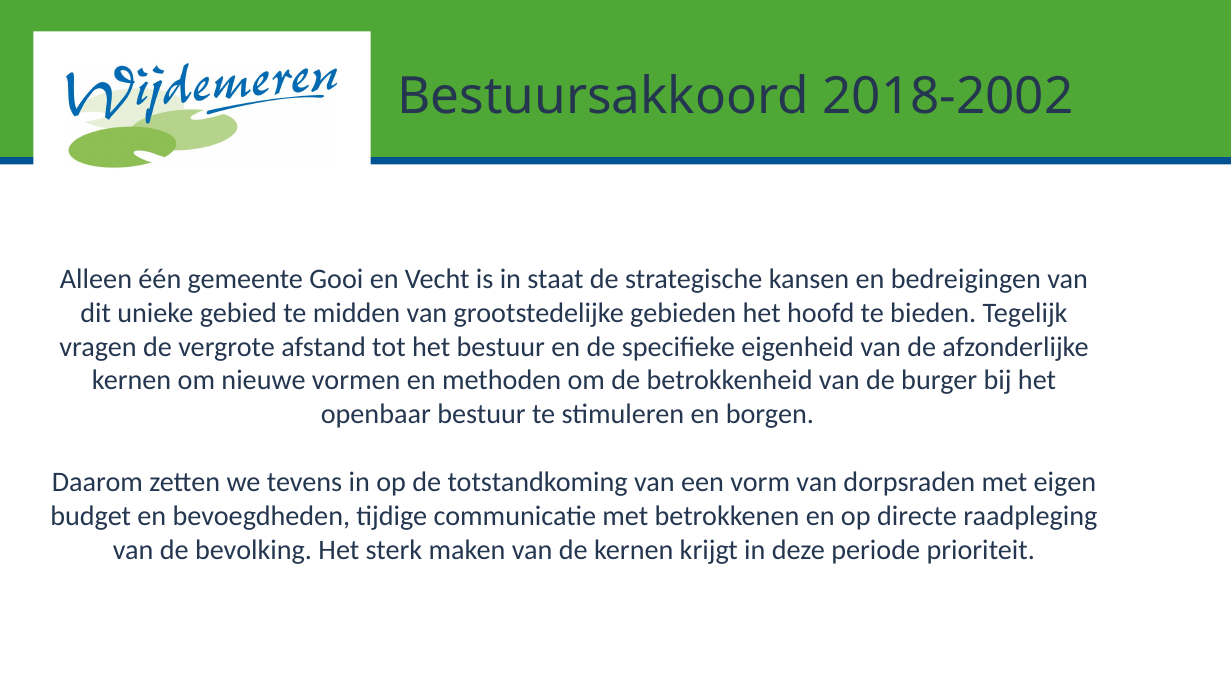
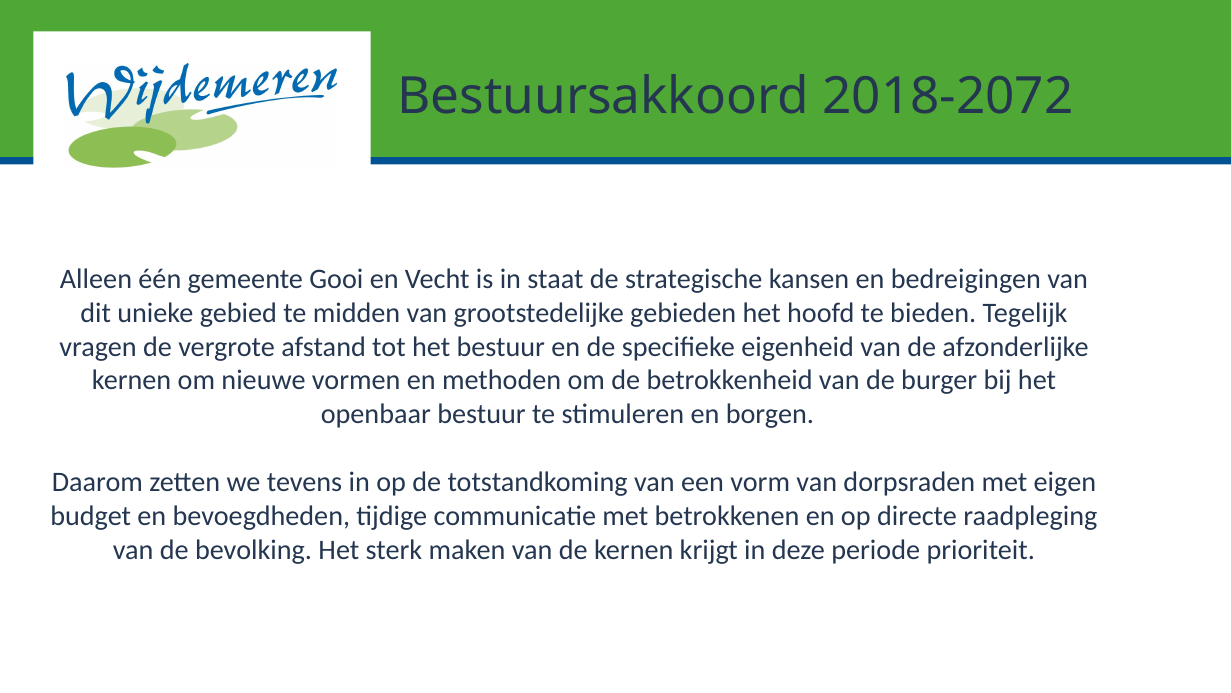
2018-2002: 2018-2002 -> 2018-2072 (948, 97)
